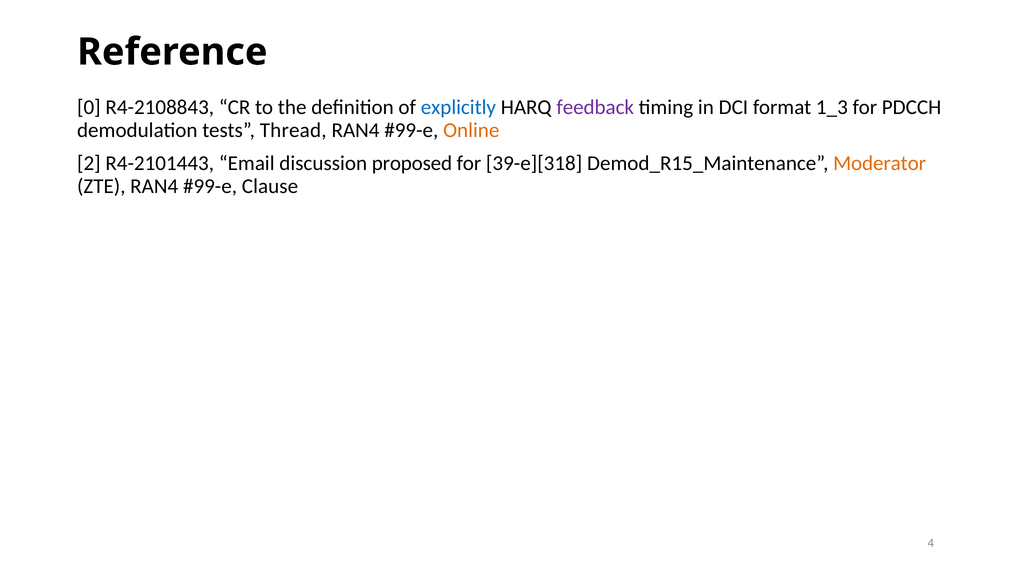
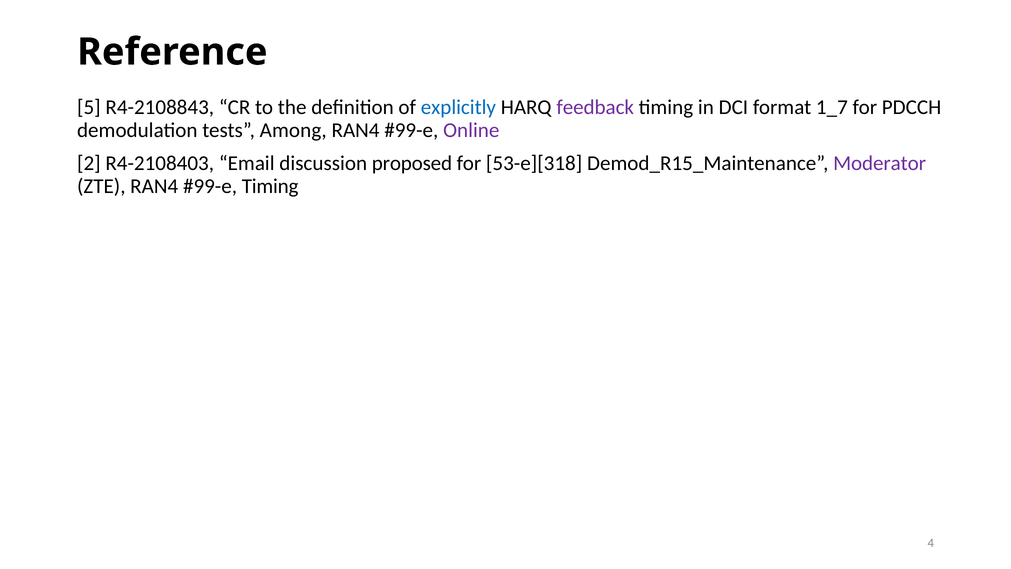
0: 0 -> 5 (89, 107)
1_3: 1_3 -> 1_7 (832, 107)
Thread: Thread -> Among (293, 130)
Online colour: orange -> purple (471, 130)
R4-2101443: R4-2101443 -> R4-2108403 (160, 163)
39-e][318: 39-e][318 -> 53-e][318 (534, 163)
Moderator colour: orange -> purple (880, 163)
Clause: Clause -> Timing (270, 186)
